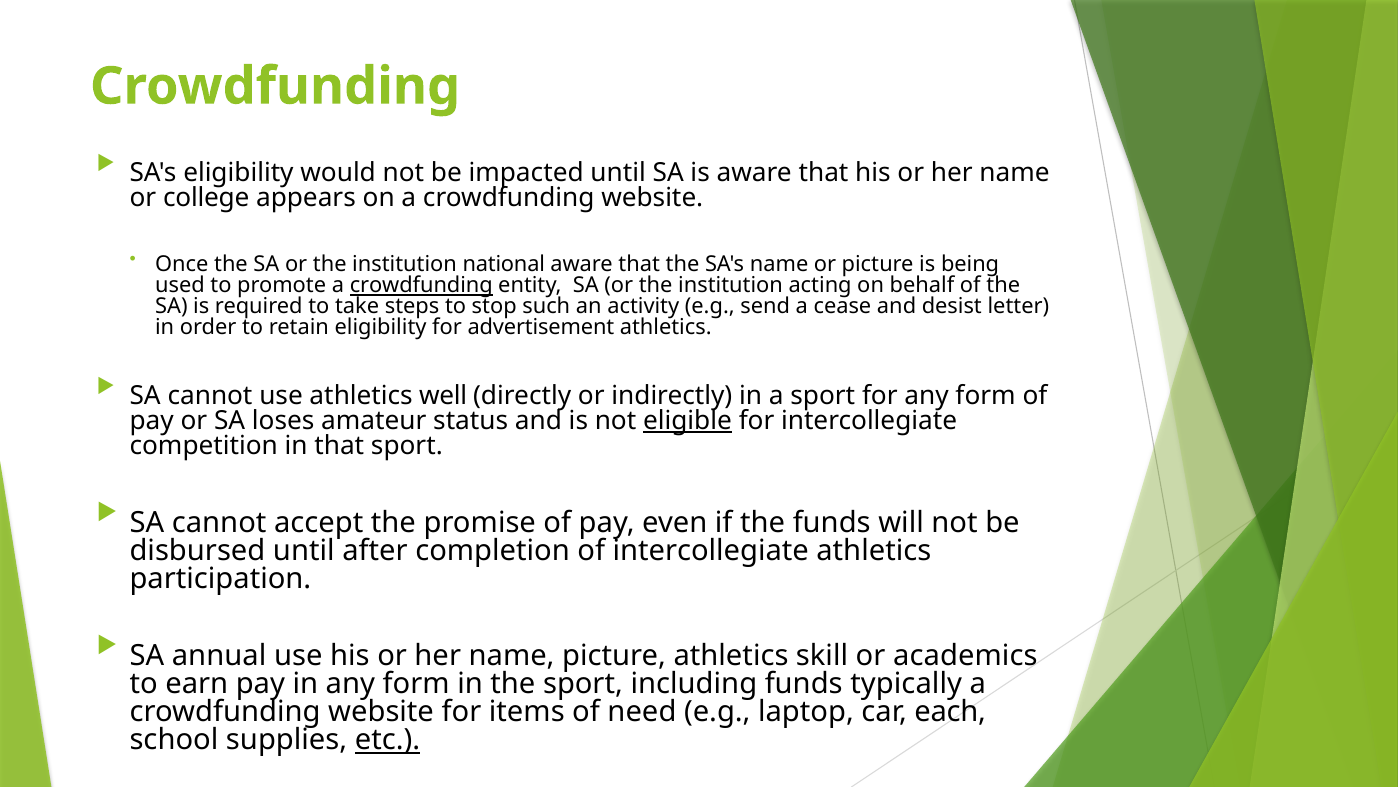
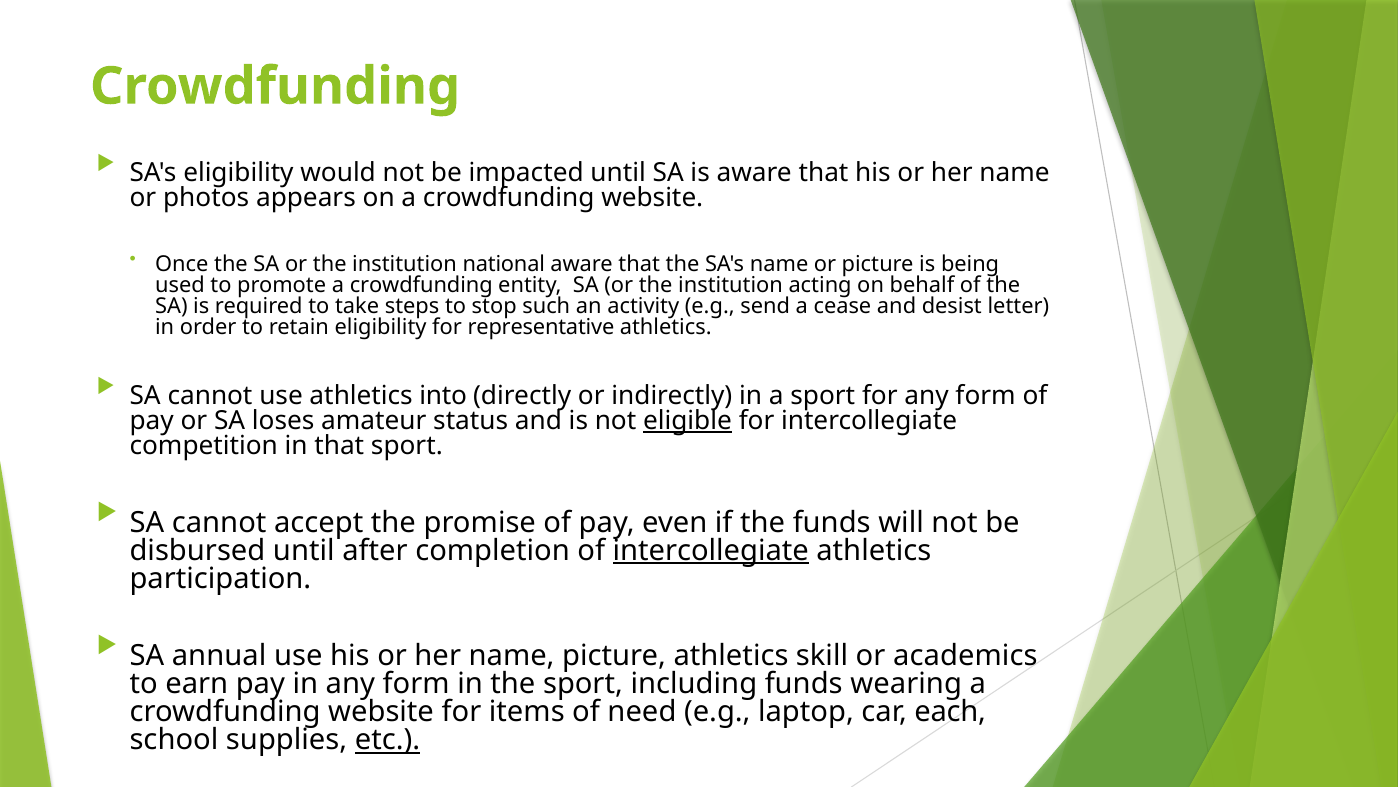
college: college -> photos (206, 198)
crowdfunding underline: present -> none (421, 285)
advertisement: advertisement -> representative (541, 327)
well: well -> into (443, 395)
intercollegiate underline: none -> present (711, 550)
typically: typically -> wearing (906, 684)
